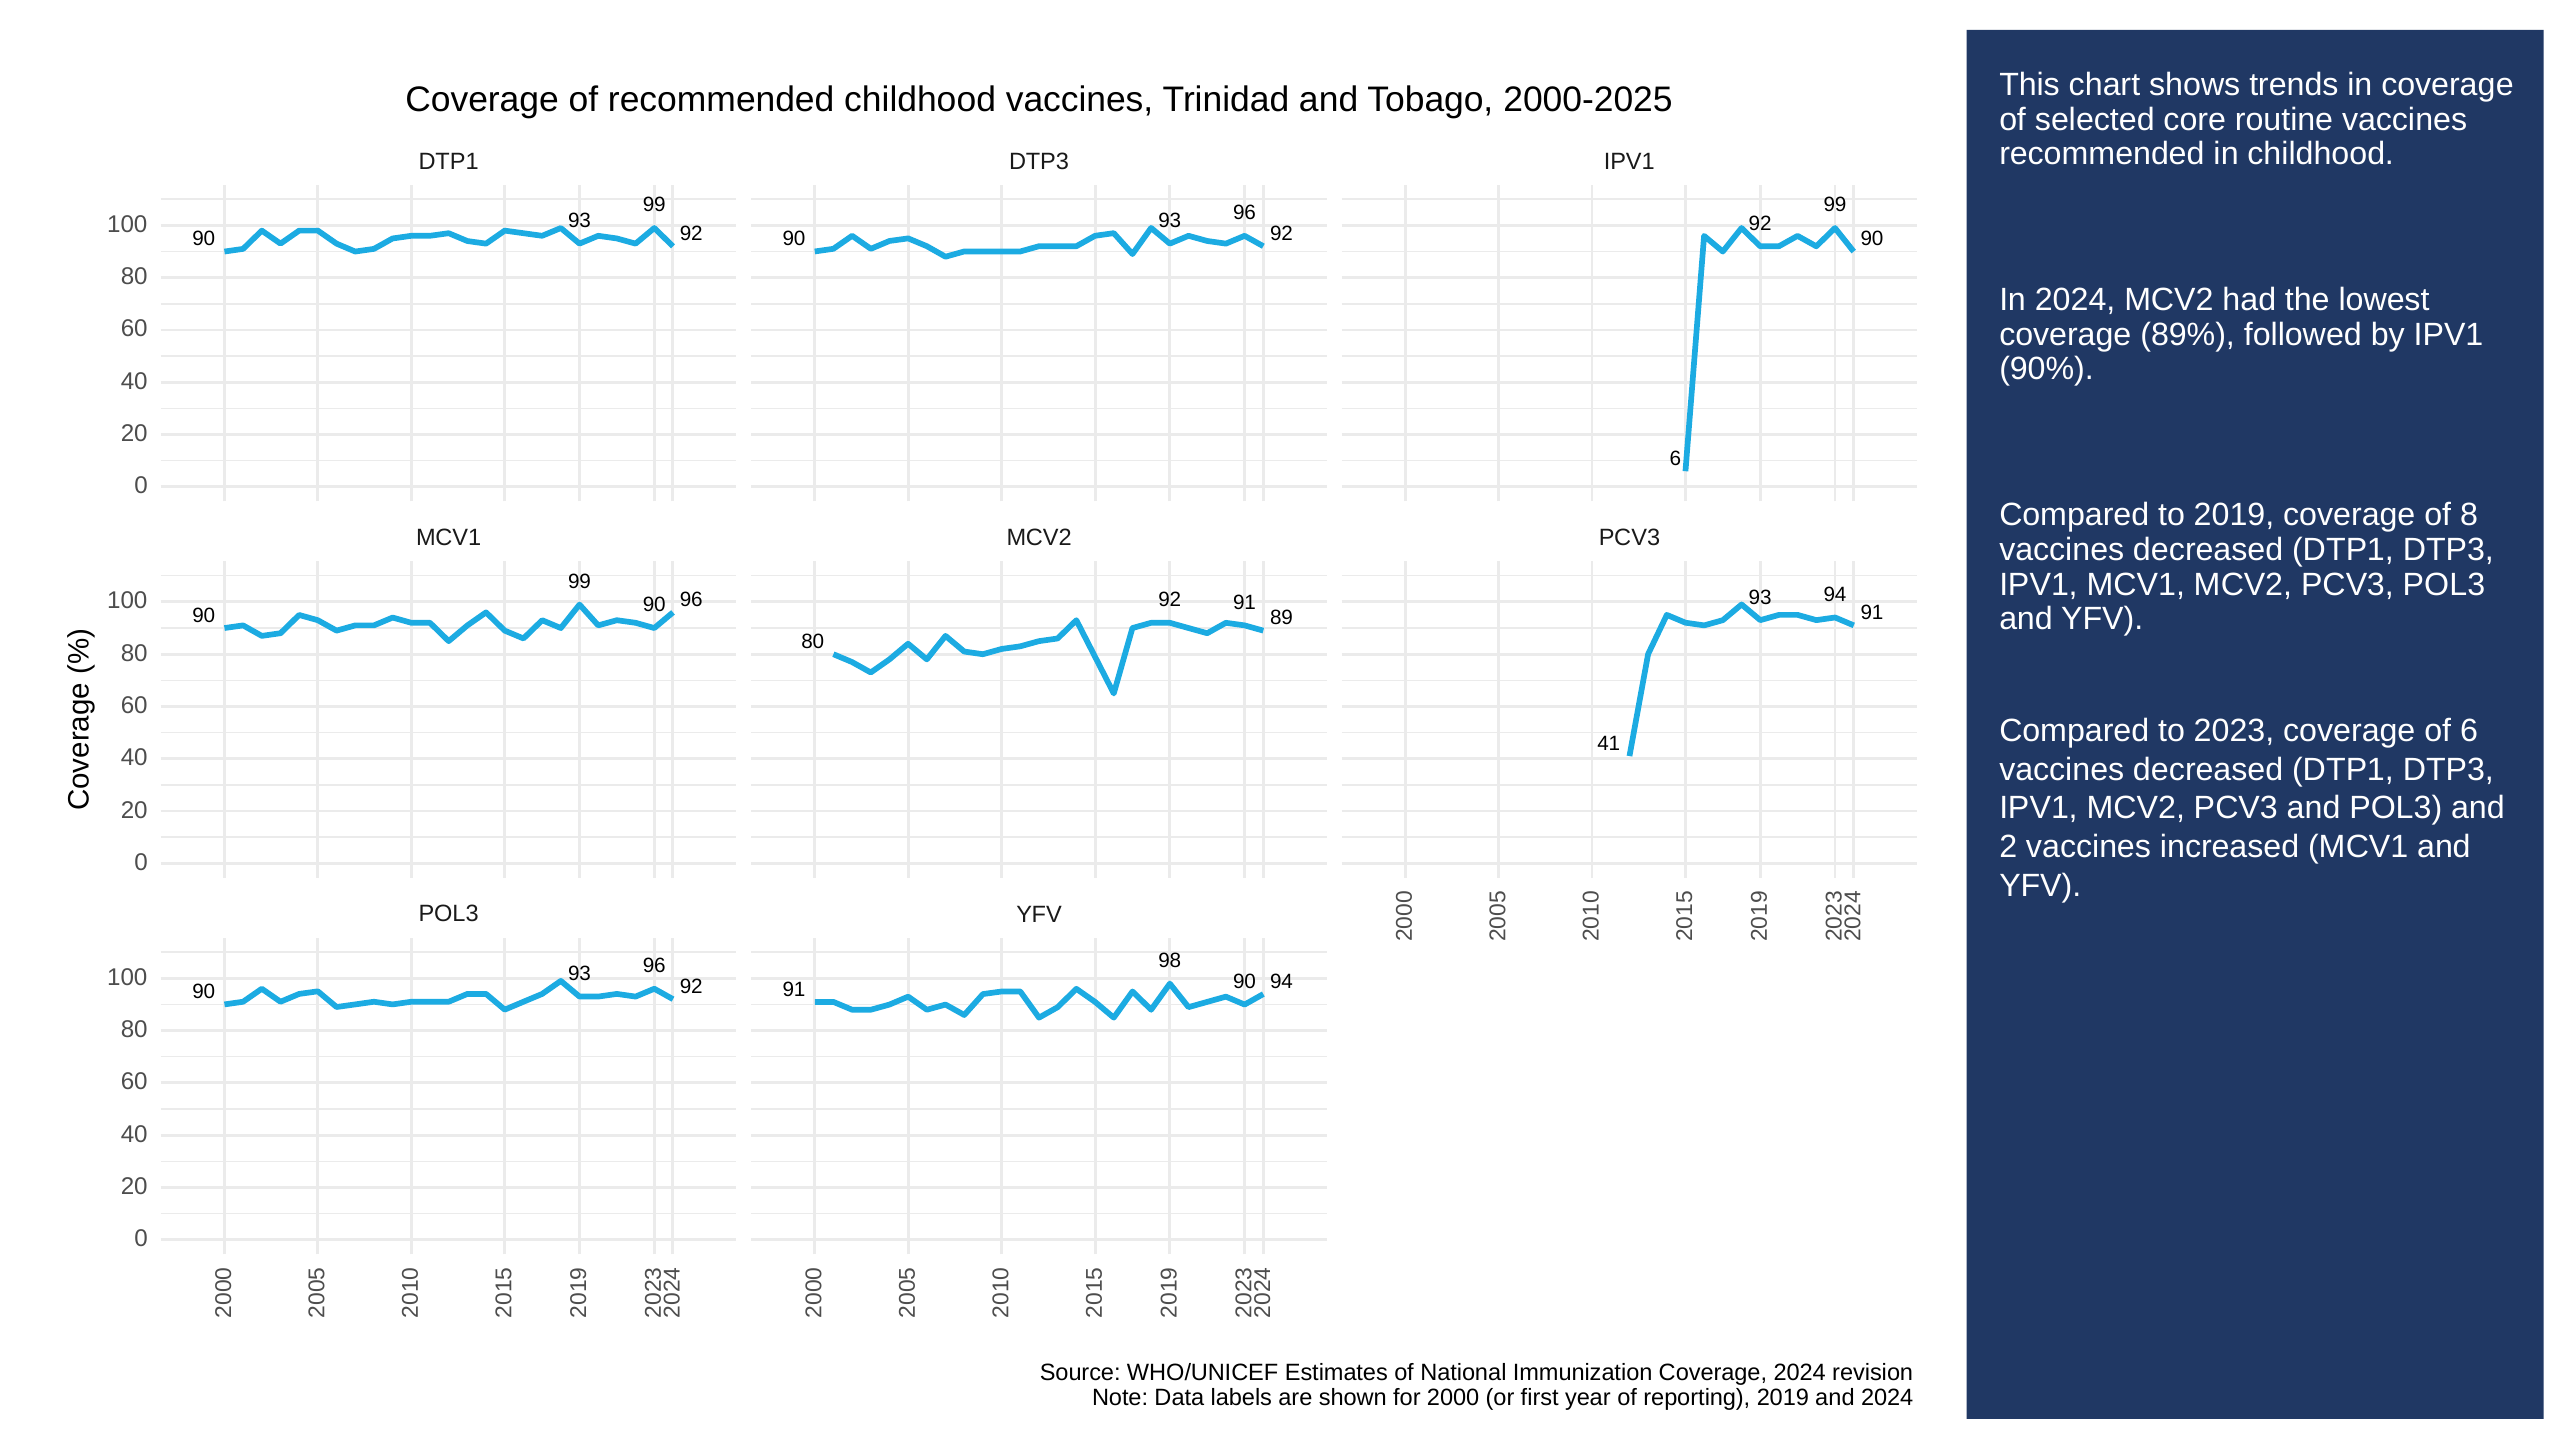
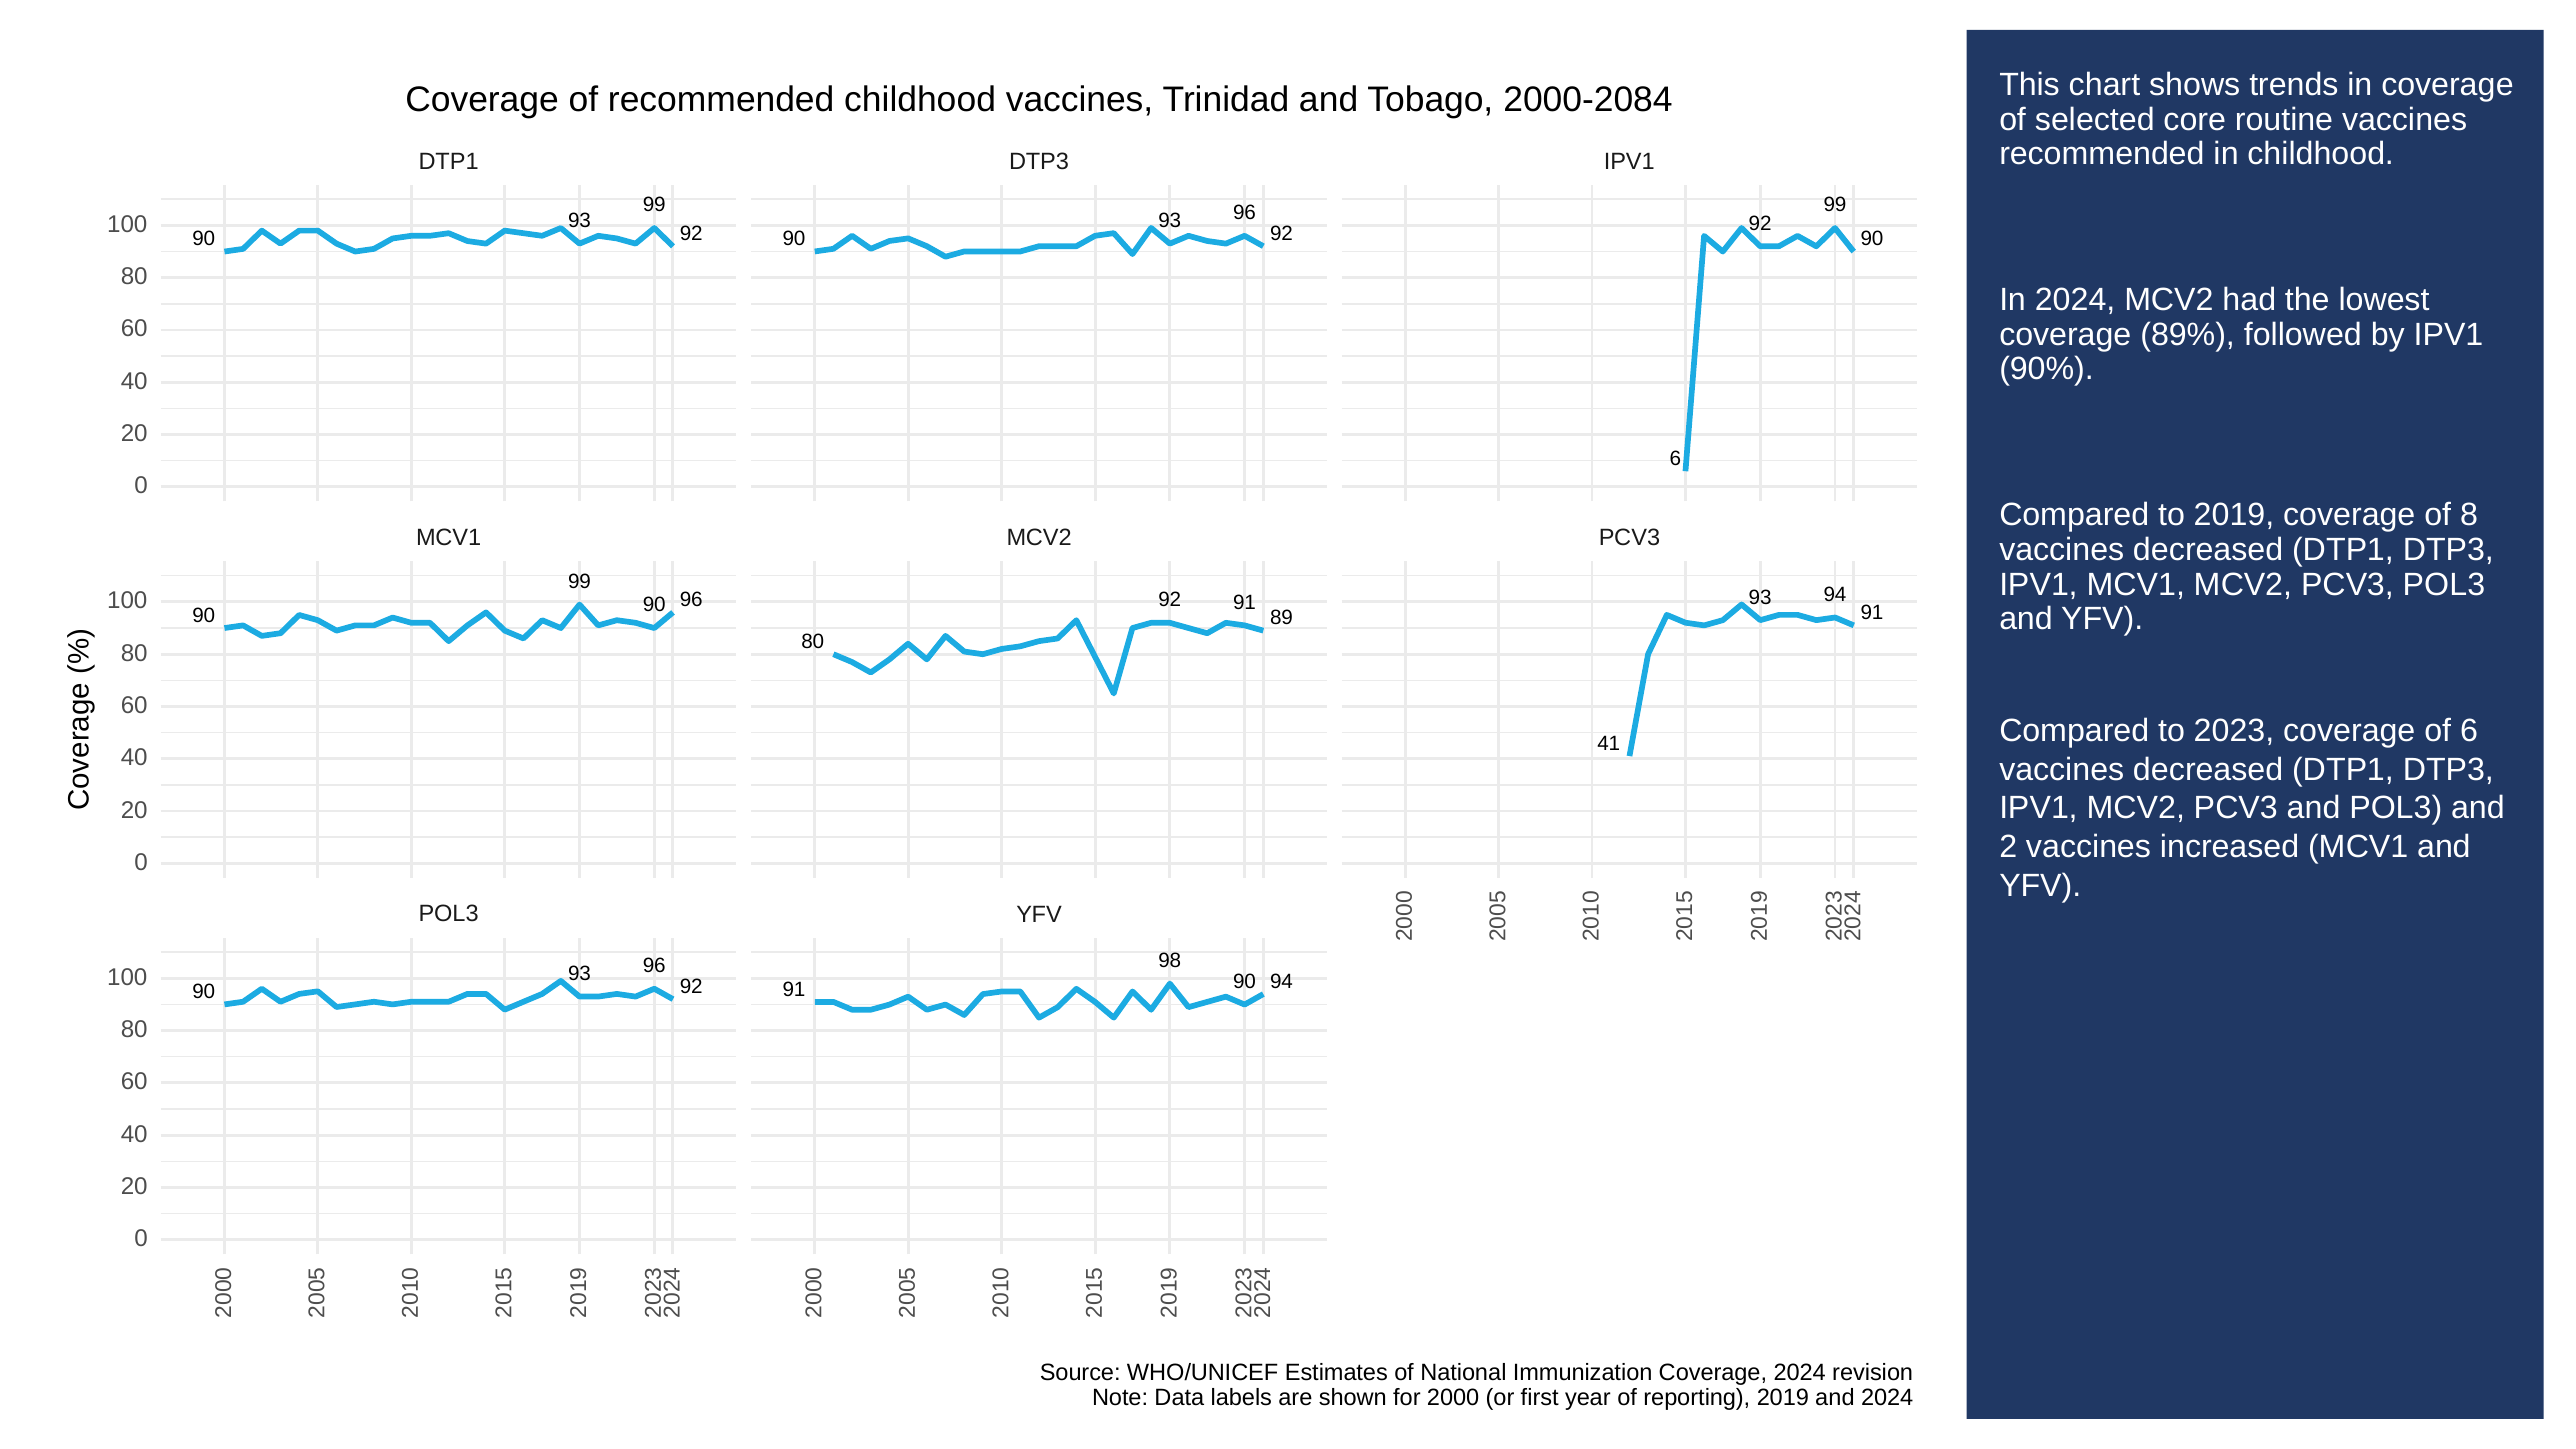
2000-2025: 2000-2025 -> 2000-2084 (1588, 100)
